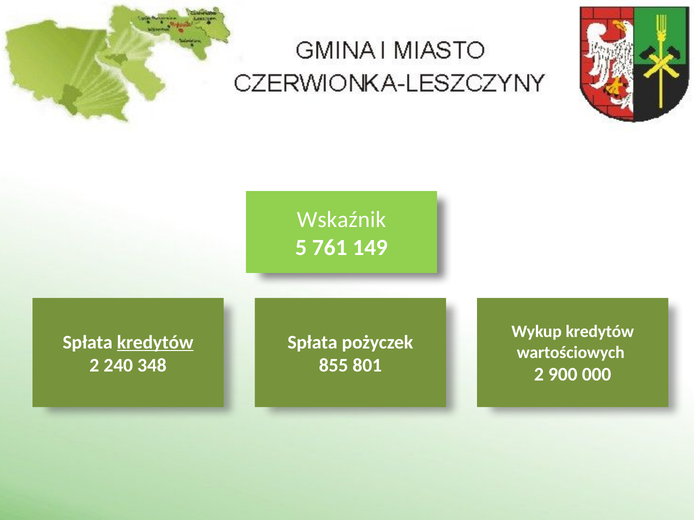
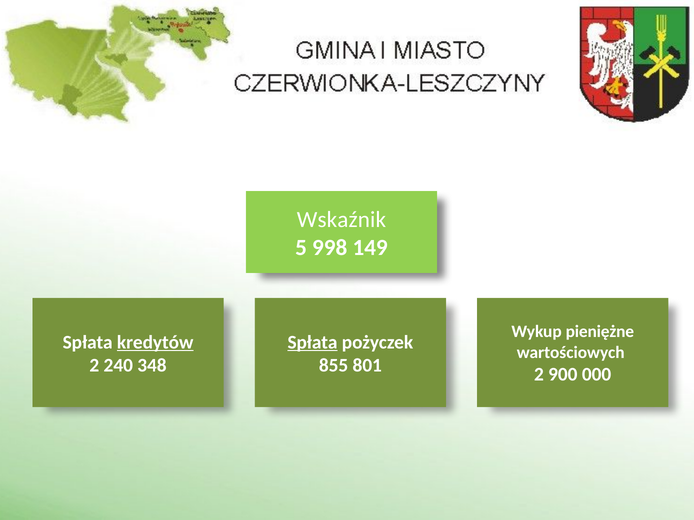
761: 761 -> 998 (330, 248)
Wykup kredytów: kredytów -> pieniężne (600, 332)
Spłata underline: none -> present (313, 343)
